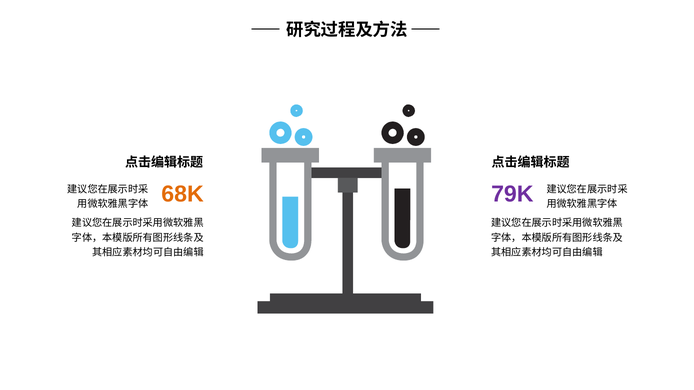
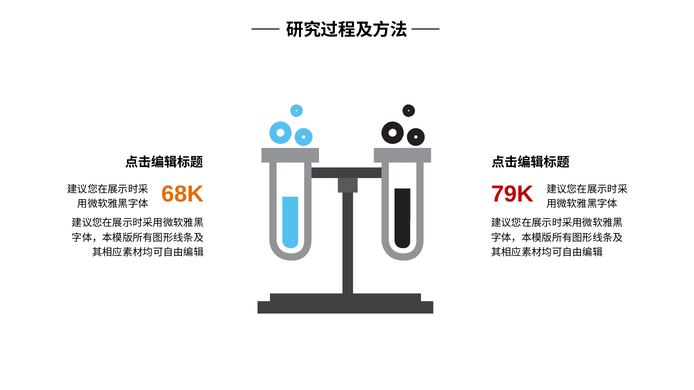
79K colour: purple -> red (512, 194)
